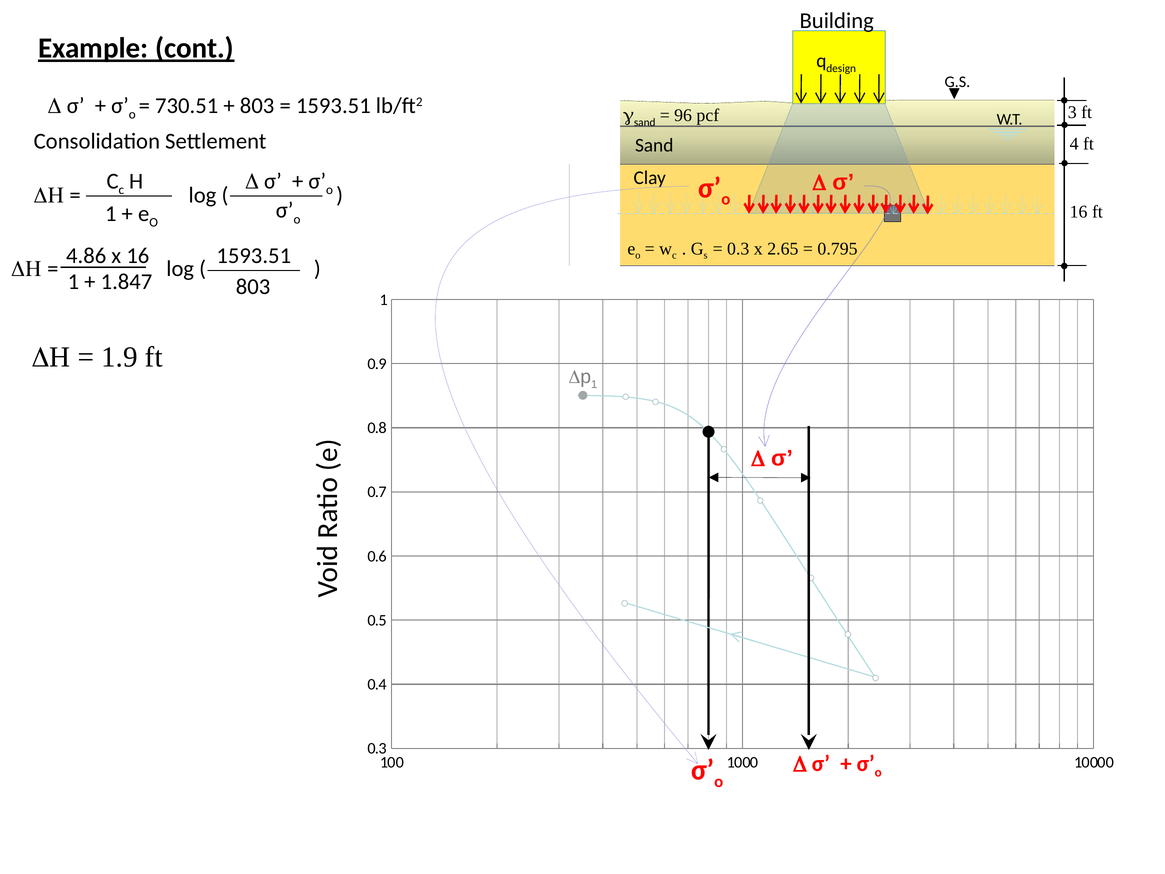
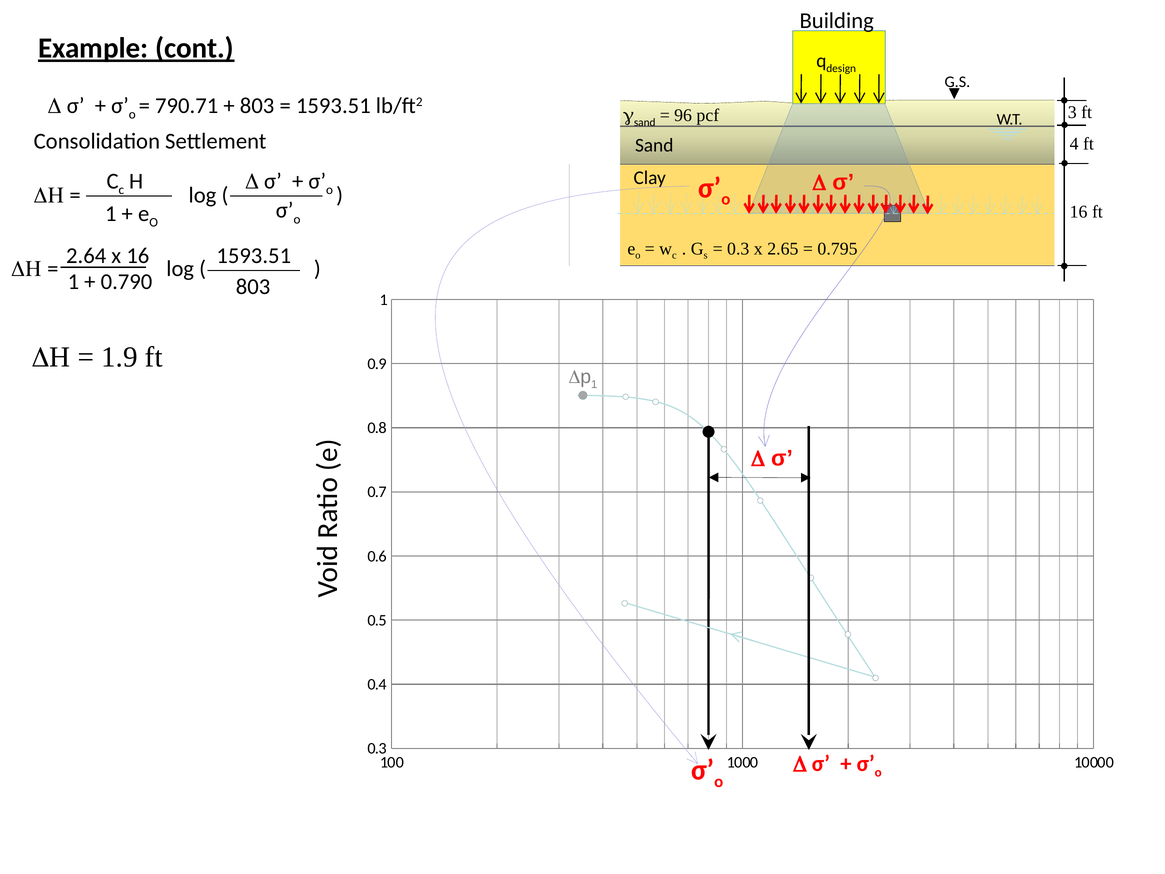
730.51: 730.51 -> 790.71 (187, 106)
4.86: 4.86 -> 2.64 (86, 256)
1.847: 1.847 -> 0.790 (126, 282)
